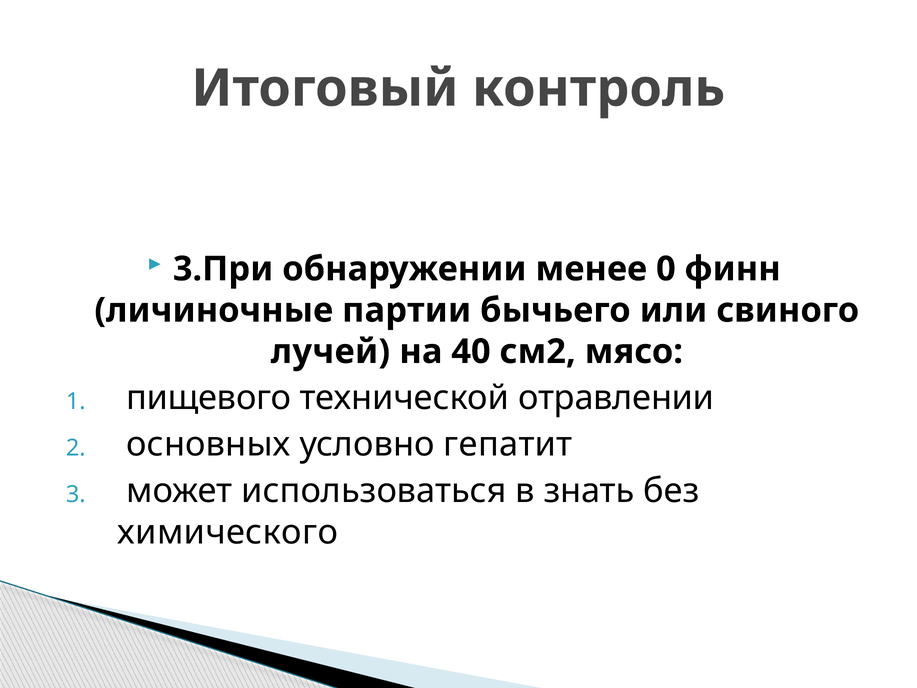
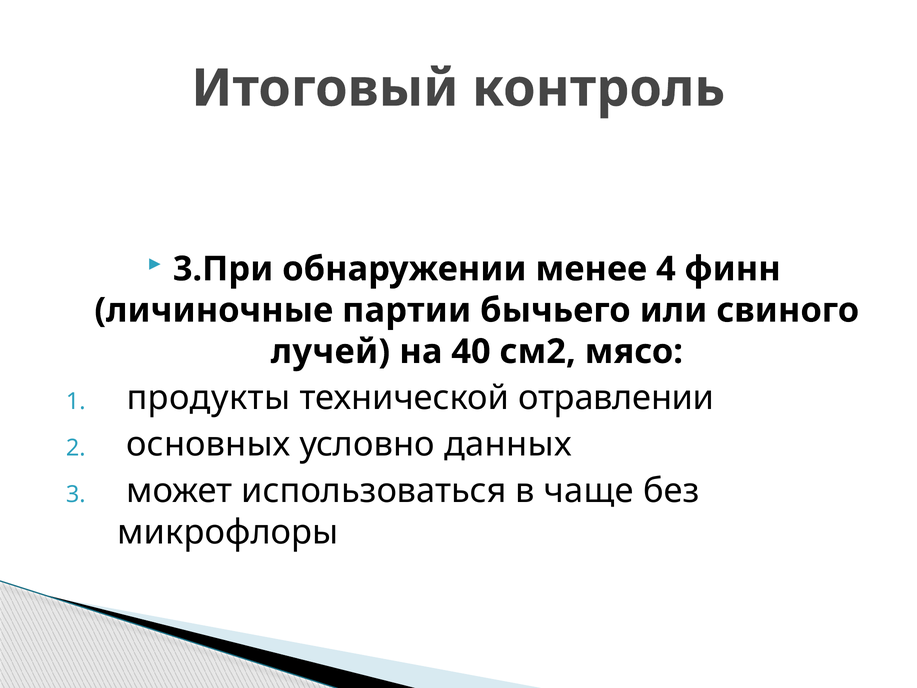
0: 0 -> 4 (666, 269)
пищевого: пищевого -> продукты (208, 398)
гепатит: гепатит -> данных (508, 444)
знать: знать -> чаще (589, 491)
химического: химического -> микрофлоры (228, 532)
